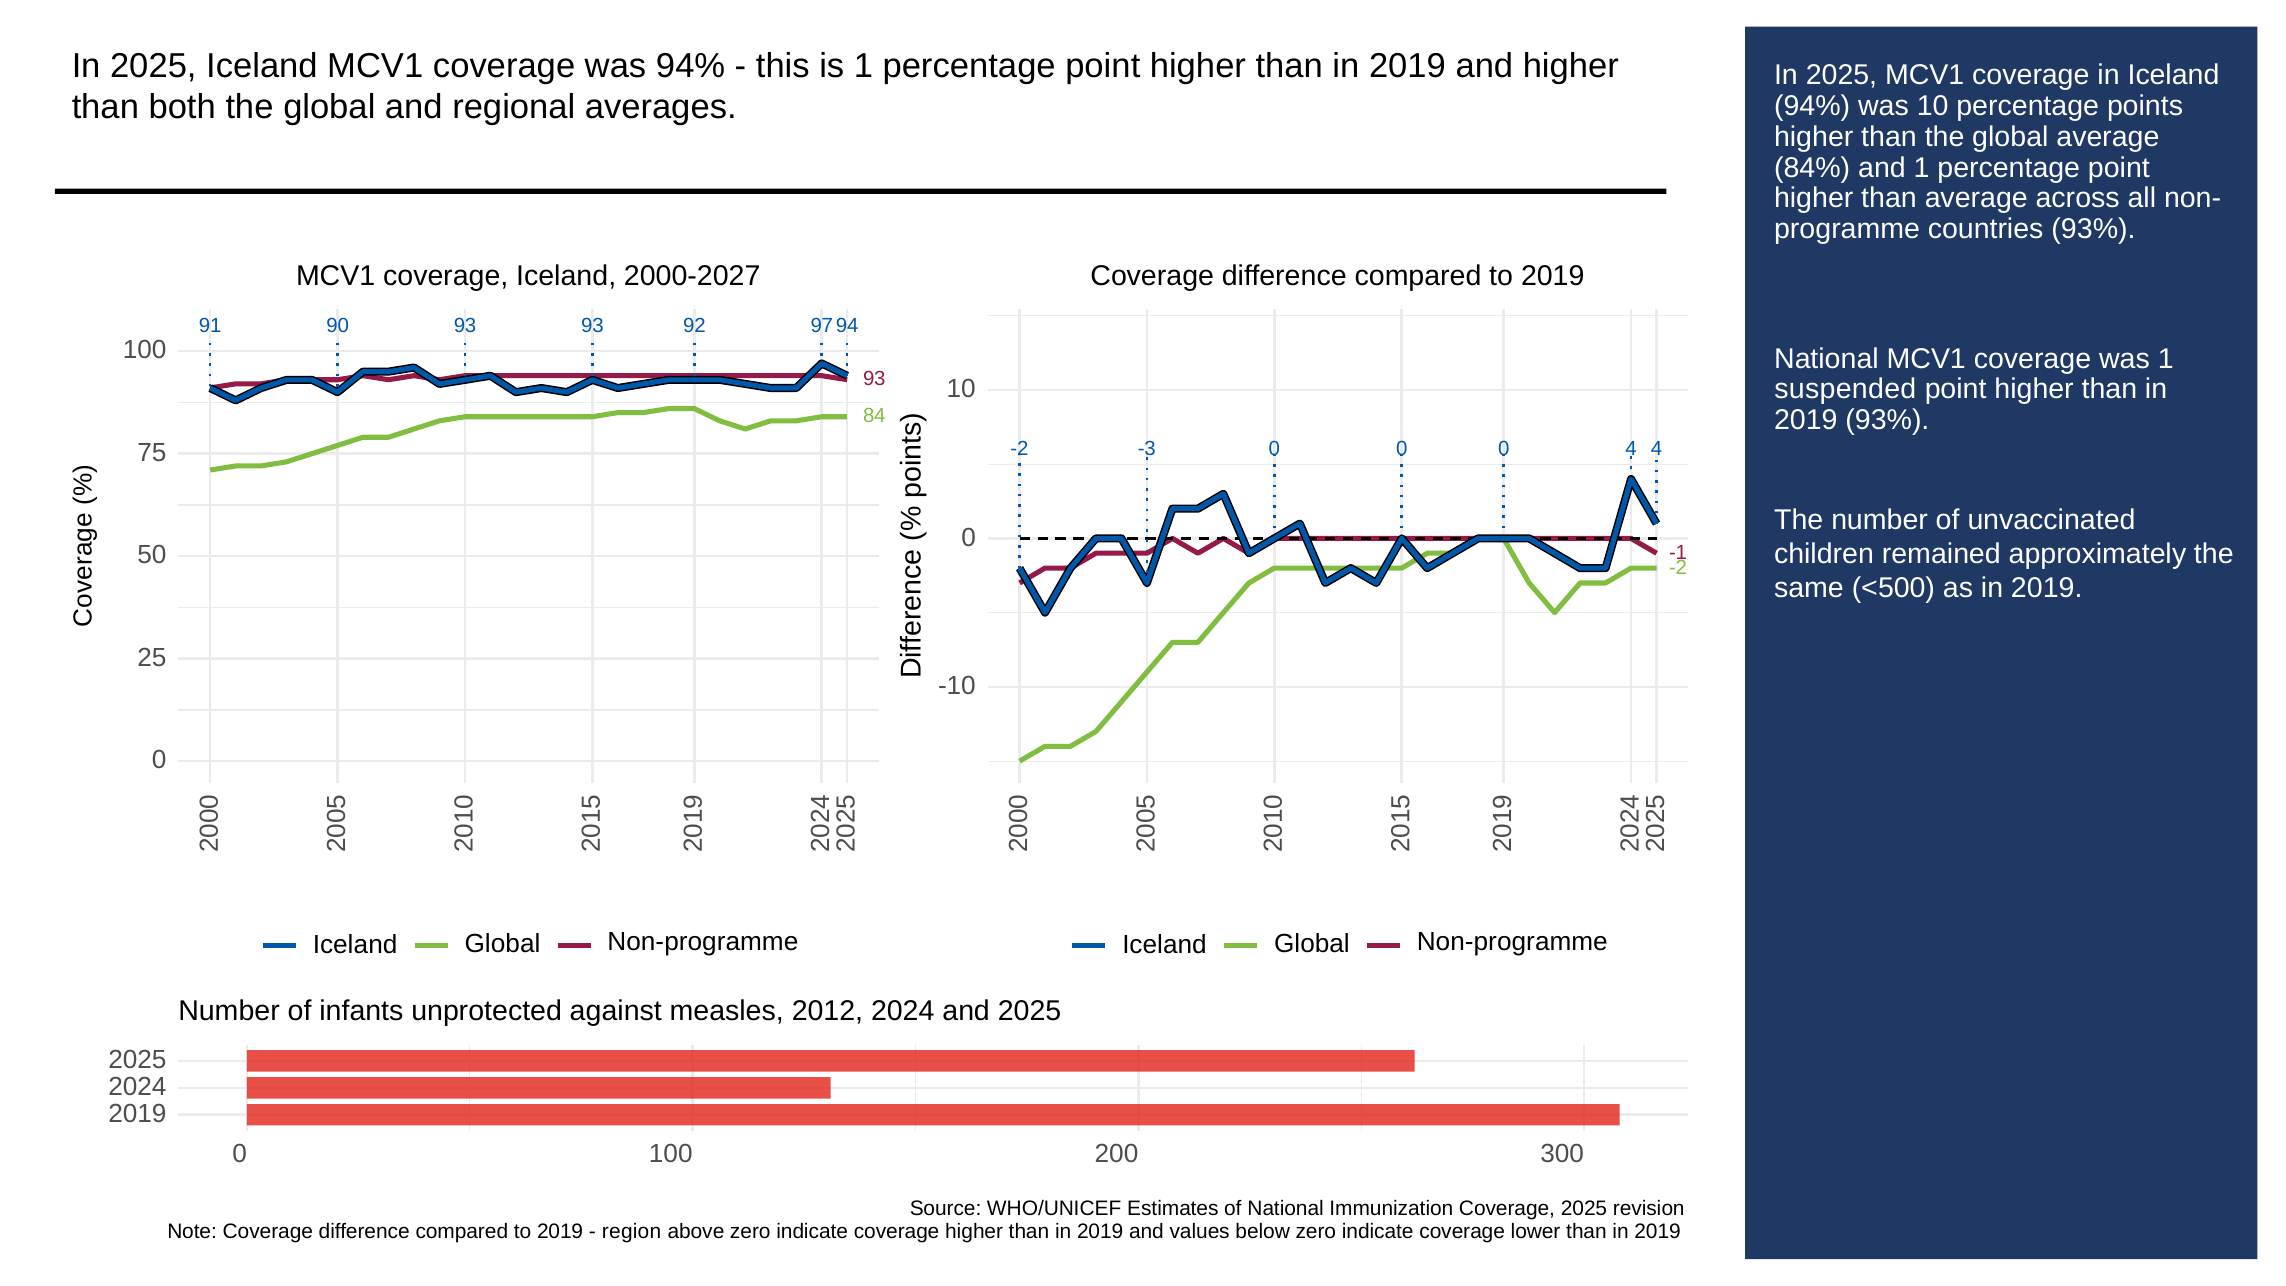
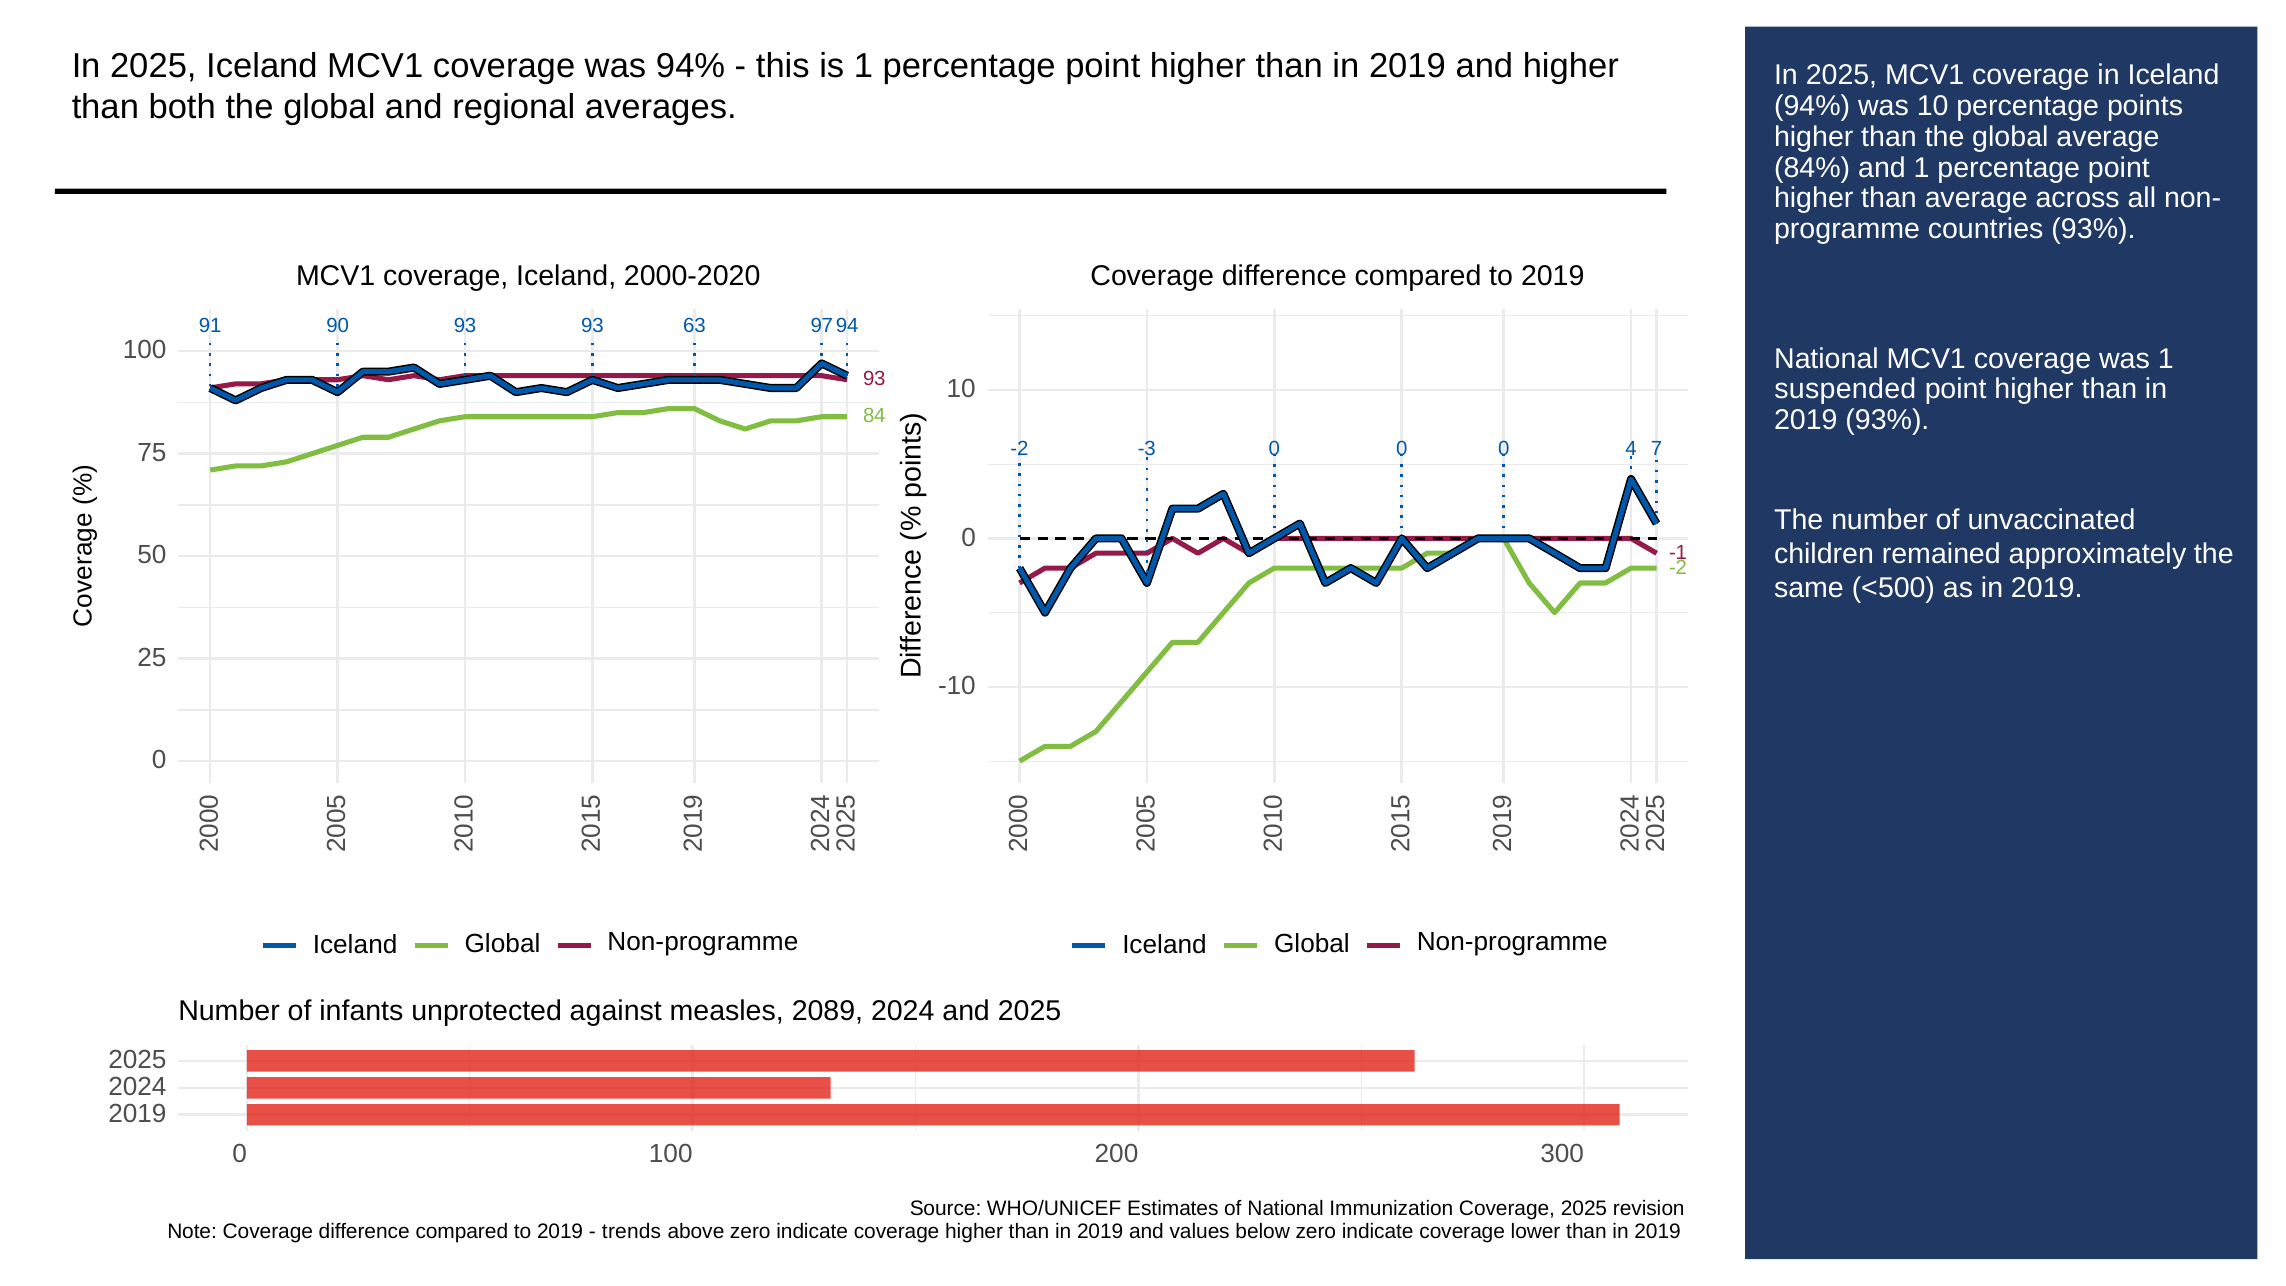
2000-2027: 2000-2027 -> 2000-2020 (692, 276)
92: 92 -> 63 (694, 325)
4 4: 4 -> 7 (1657, 449)
2012: 2012 -> 2089 (827, 1011)
region: region -> trends (632, 1231)
